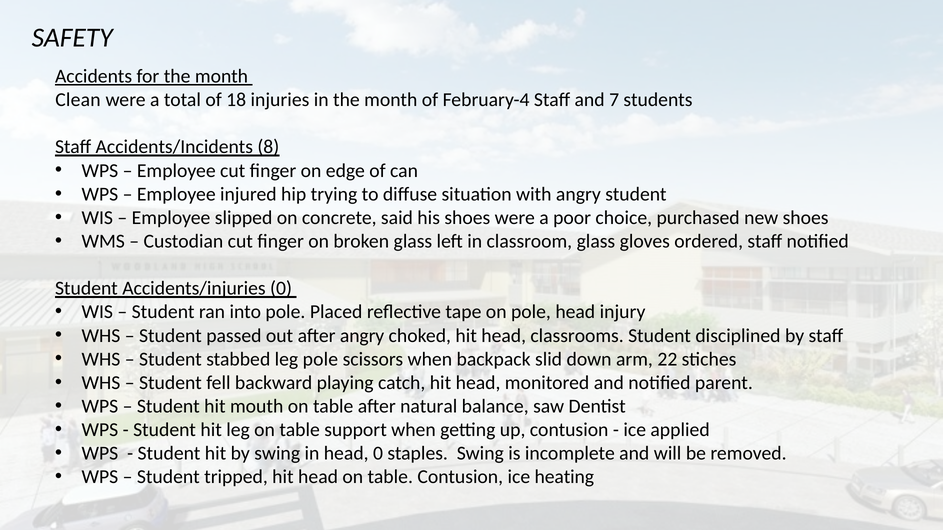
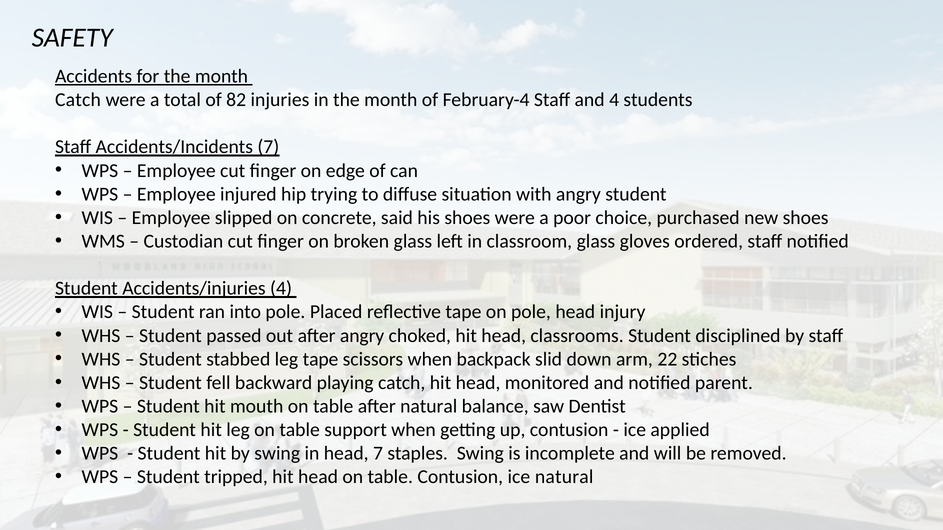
Clean: Clean -> Catch (78, 100)
18: 18 -> 82 (236, 100)
and 7: 7 -> 4 (614, 100)
Accidents/Incidents 8: 8 -> 7 (268, 147)
Accidents/injuries 0: 0 -> 4 (281, 289)
leg pole: pole -> tape (321, 359)
head 0: 0 -> 7 (378, 454)
ice heating: heating -> natural (564, 477)
